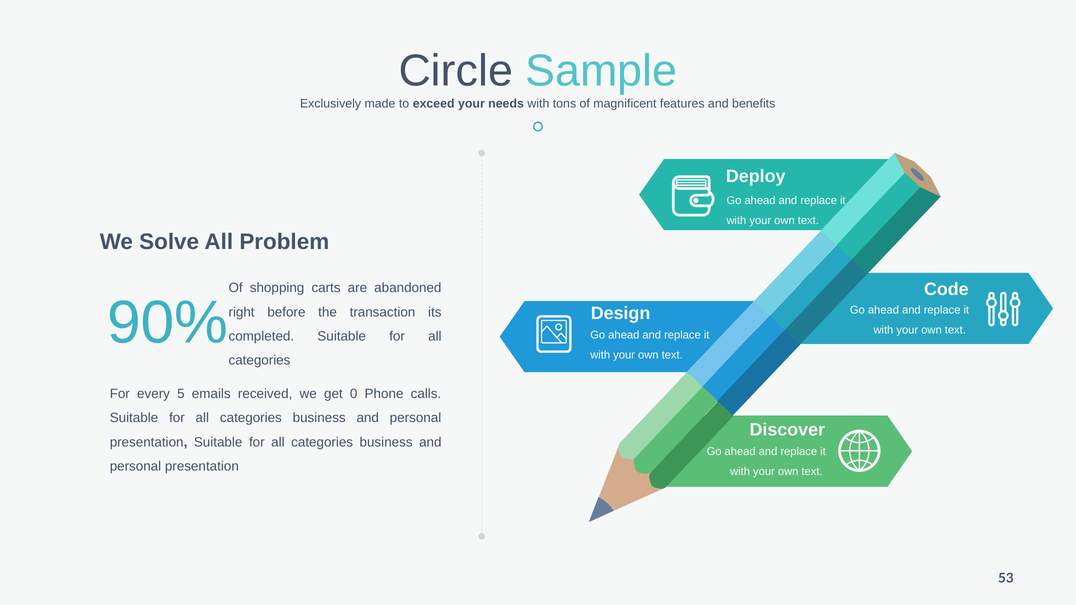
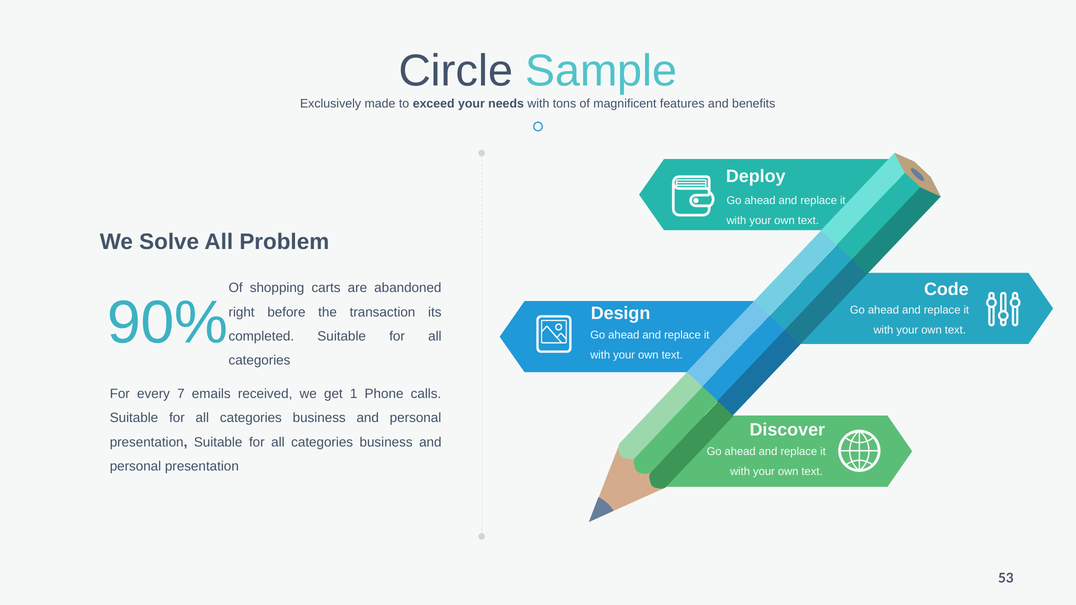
5: 5 -> 7 (181, 394)
0: 0 -> 1 (354, 394)
